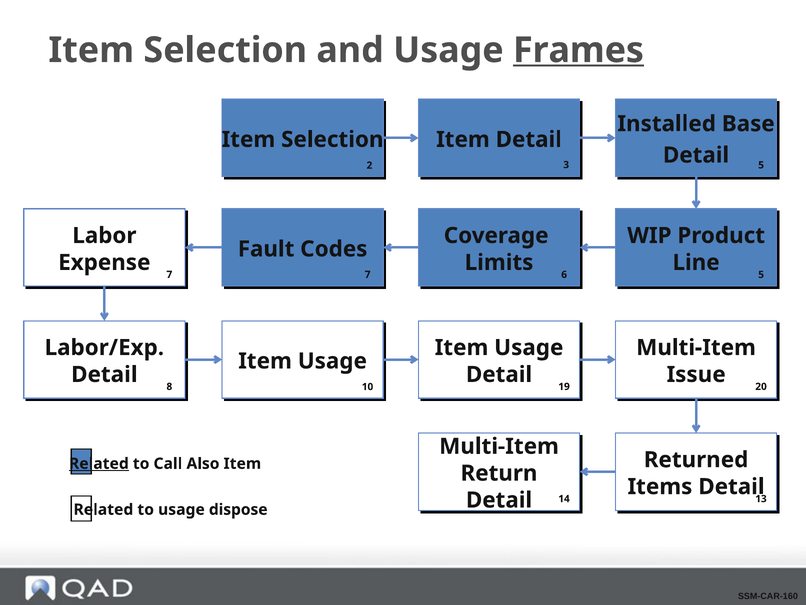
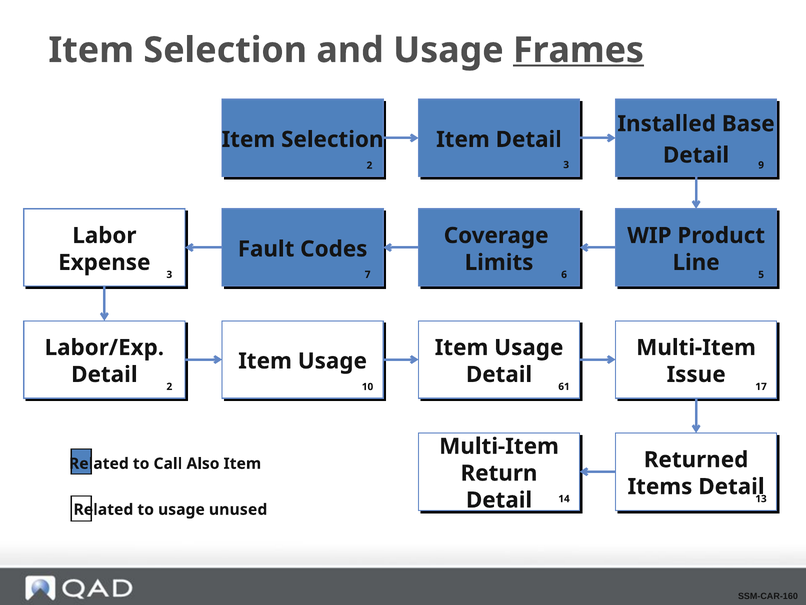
5: 5 -> 9 (761, 165)
7: 7 -> 3 (169, 274)
8: 8 -> 2 (169, 386)
19: 19 -> 61 (564, 386)
20: 20 -> 17 (761, 386)
Related underline: present -> none (99, 463)
dispose: dispose -> unused (238, 509)
